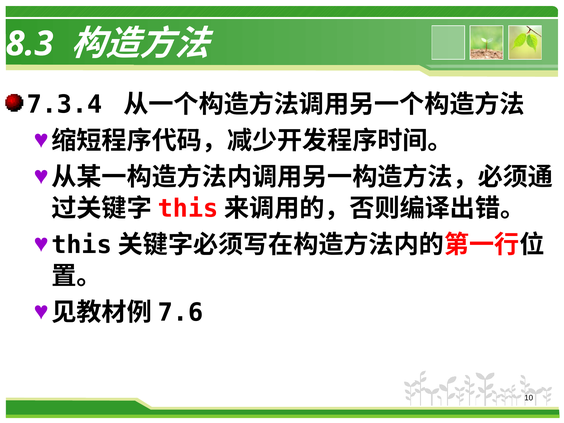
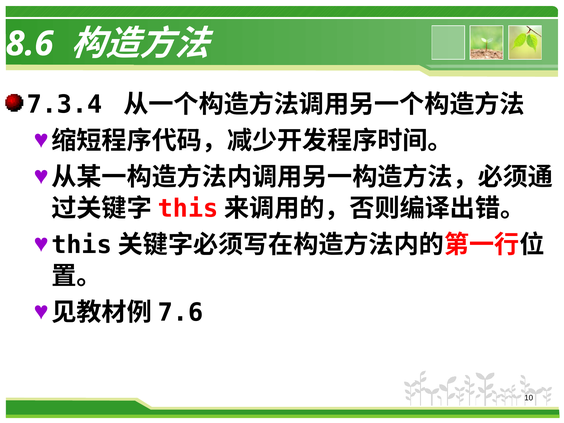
8.3: 8.3 -> 8.6 (30, 44)
